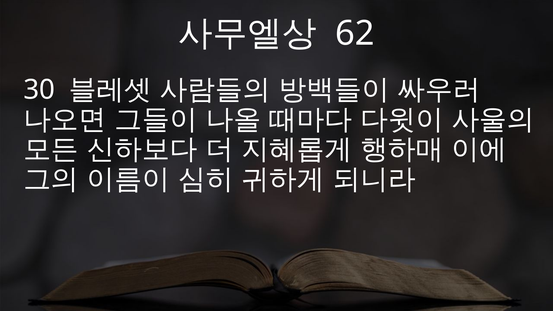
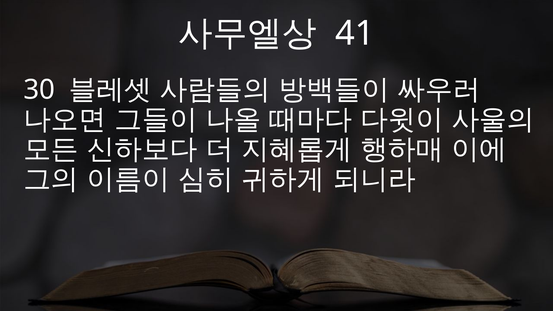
62: 62 -> 41 (355, 33)
